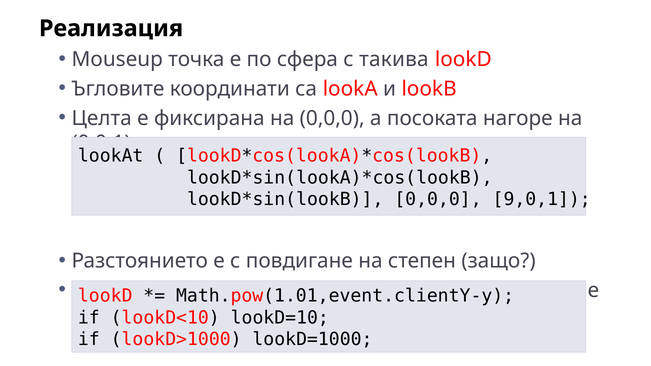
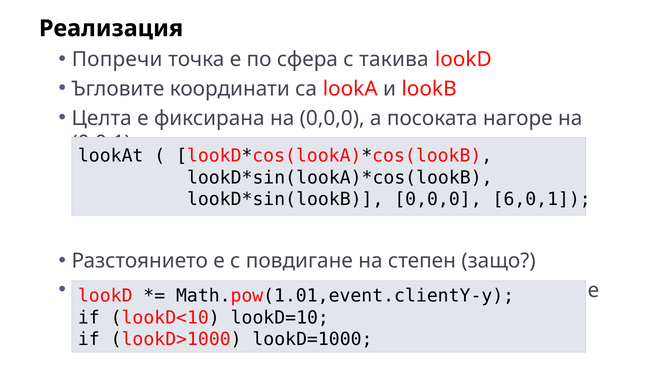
Mouseup: Mouseup -> Попречи (117, 59)
9,0,1: 9,0,1 -> 6,0,1 (542, 200)
